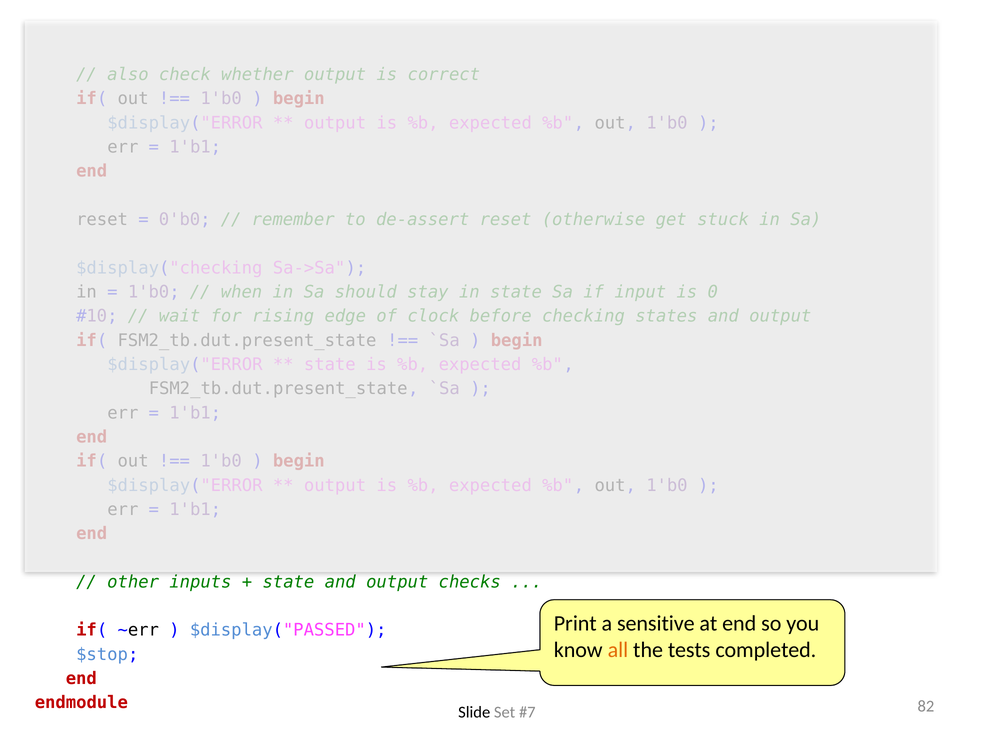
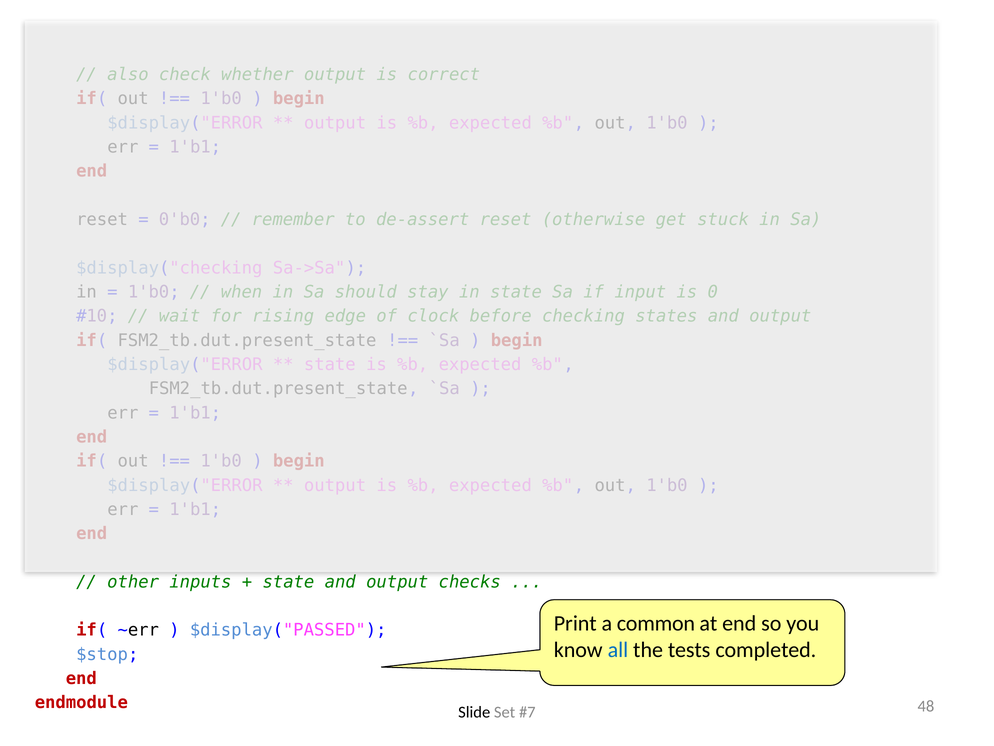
sensitive: sensitive -> common (656, 623)
all colour: orange -> blue (618, 650)
82: 82 -> 48 (926, 706)
